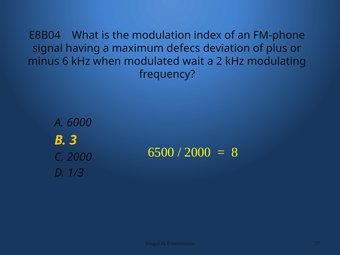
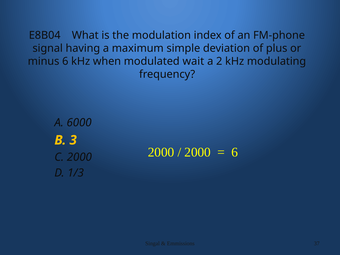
defecs: defecs -> simple (183, 48)
6500: 6500 -> 2000 (161, 152)
8: 8 -> 6 (235, 152)
